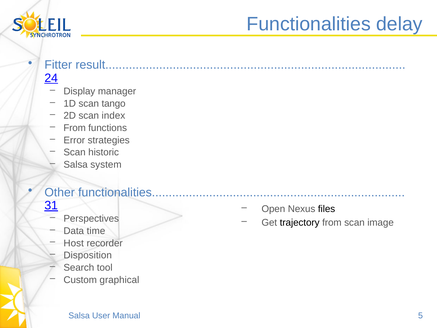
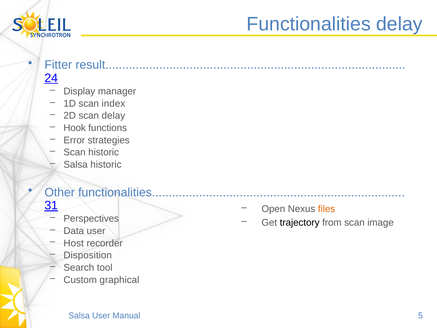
tango: tango -> index (113, 103)
scan index: index -> delay (113, 116)
From: From -> Hook (75, 128)
Salsa system: system -> historic (106, 165)
files colour: black -> orange (327, 209)
Data time: time -> user (96, 231)
